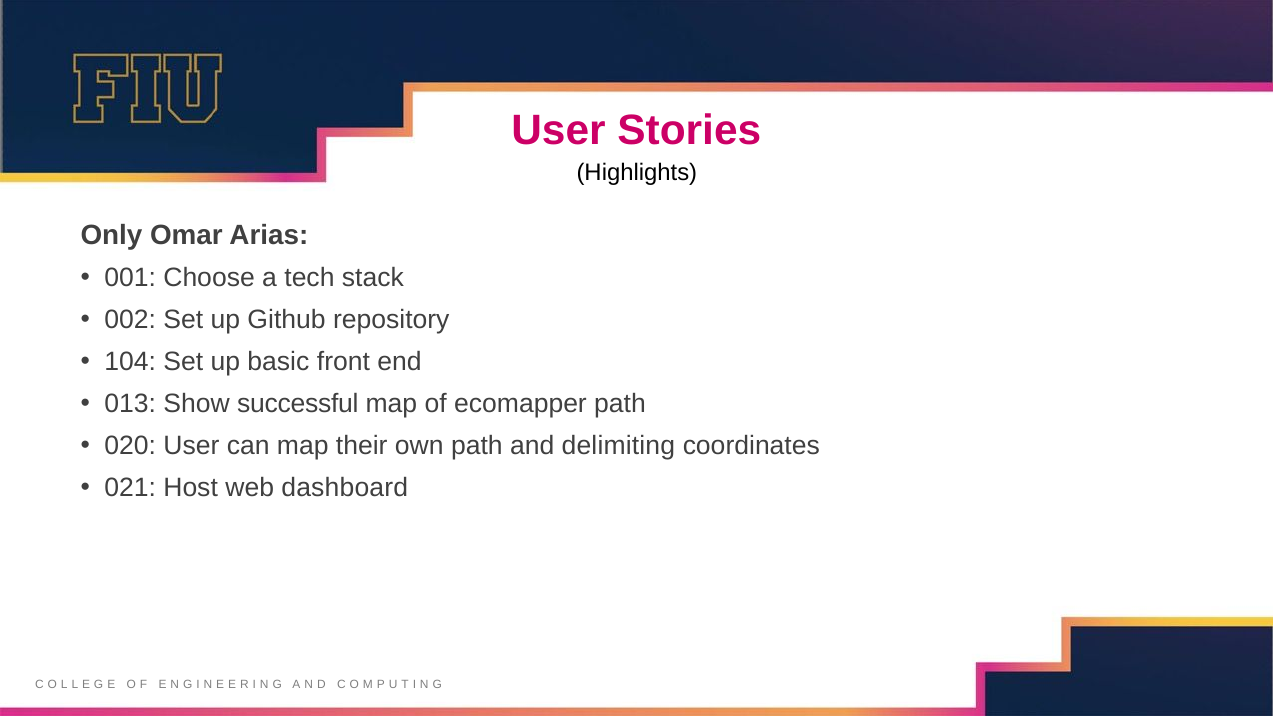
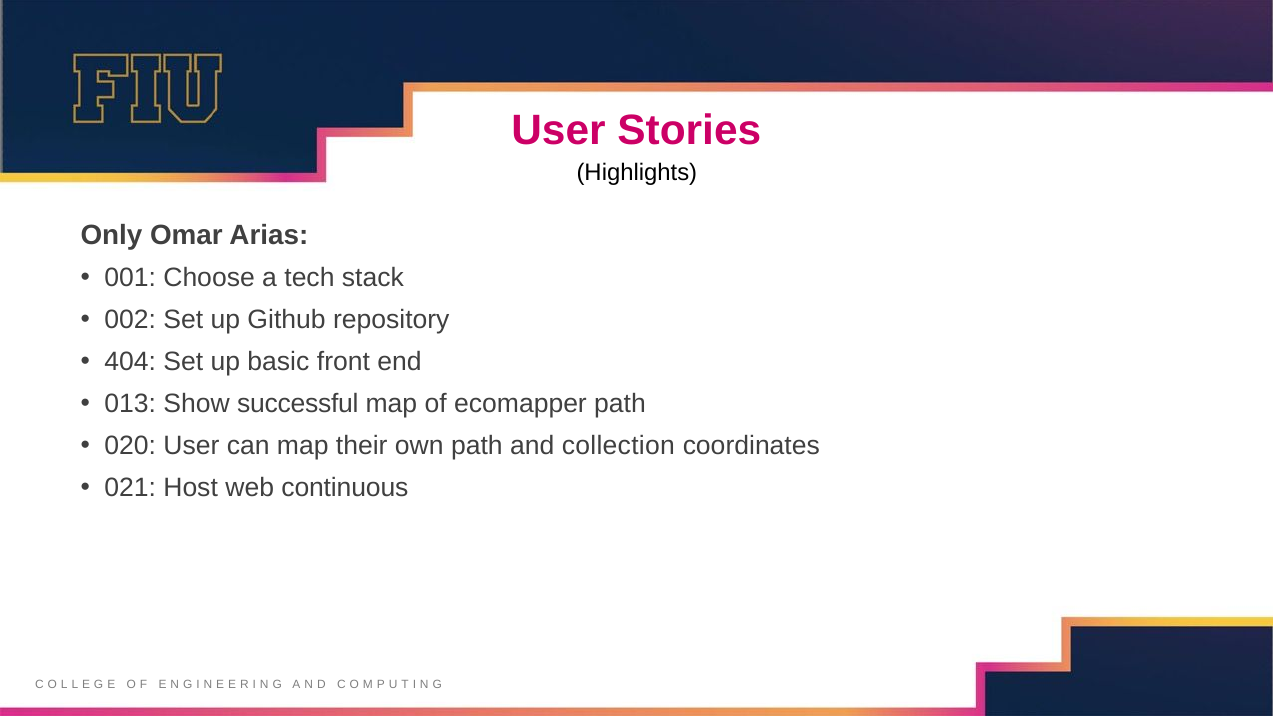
104: 104 -> 404 (130, 362)
delimiting: delimiting -> collection (618, 446)
dashboard: dashboard -> continuous (345, 487)
